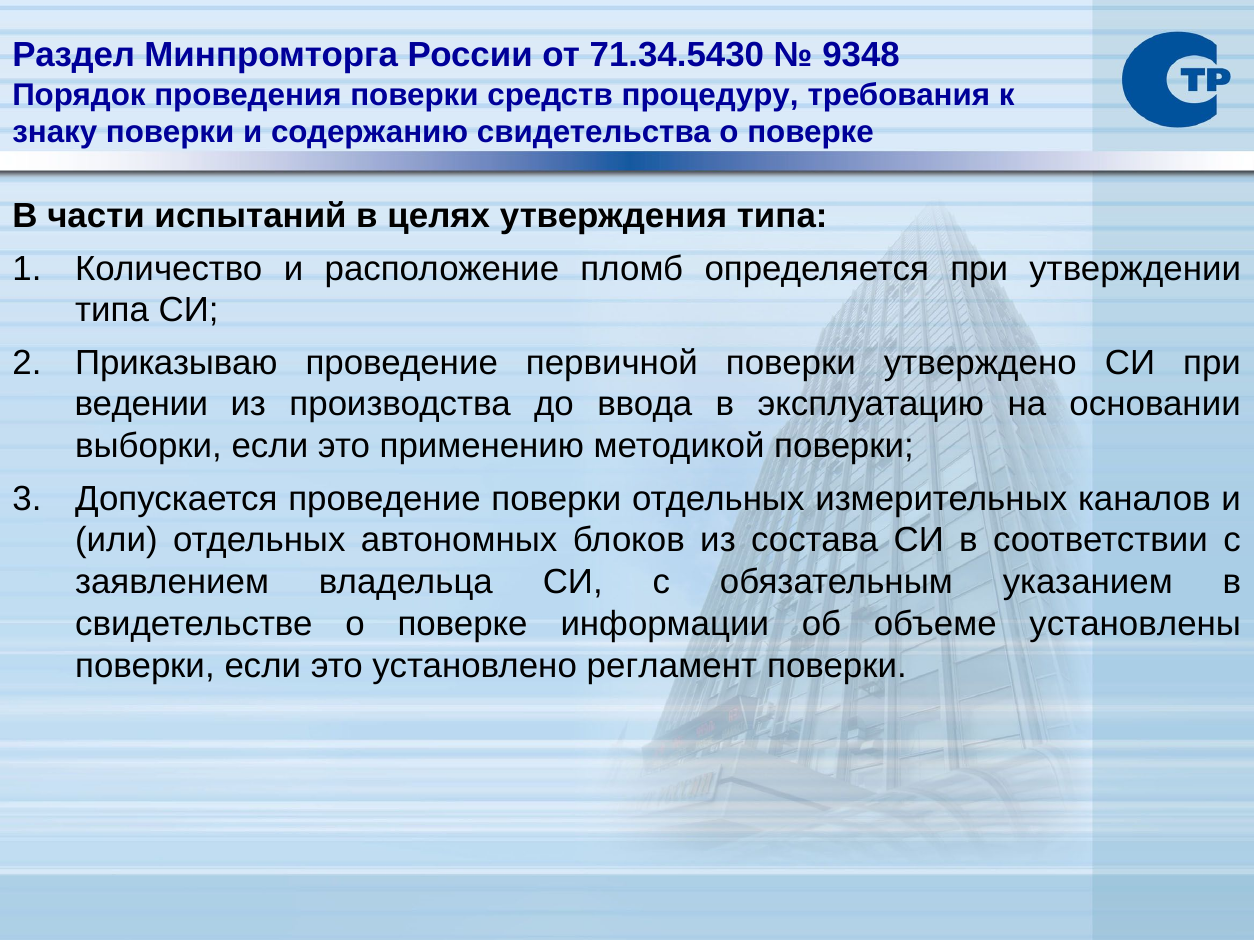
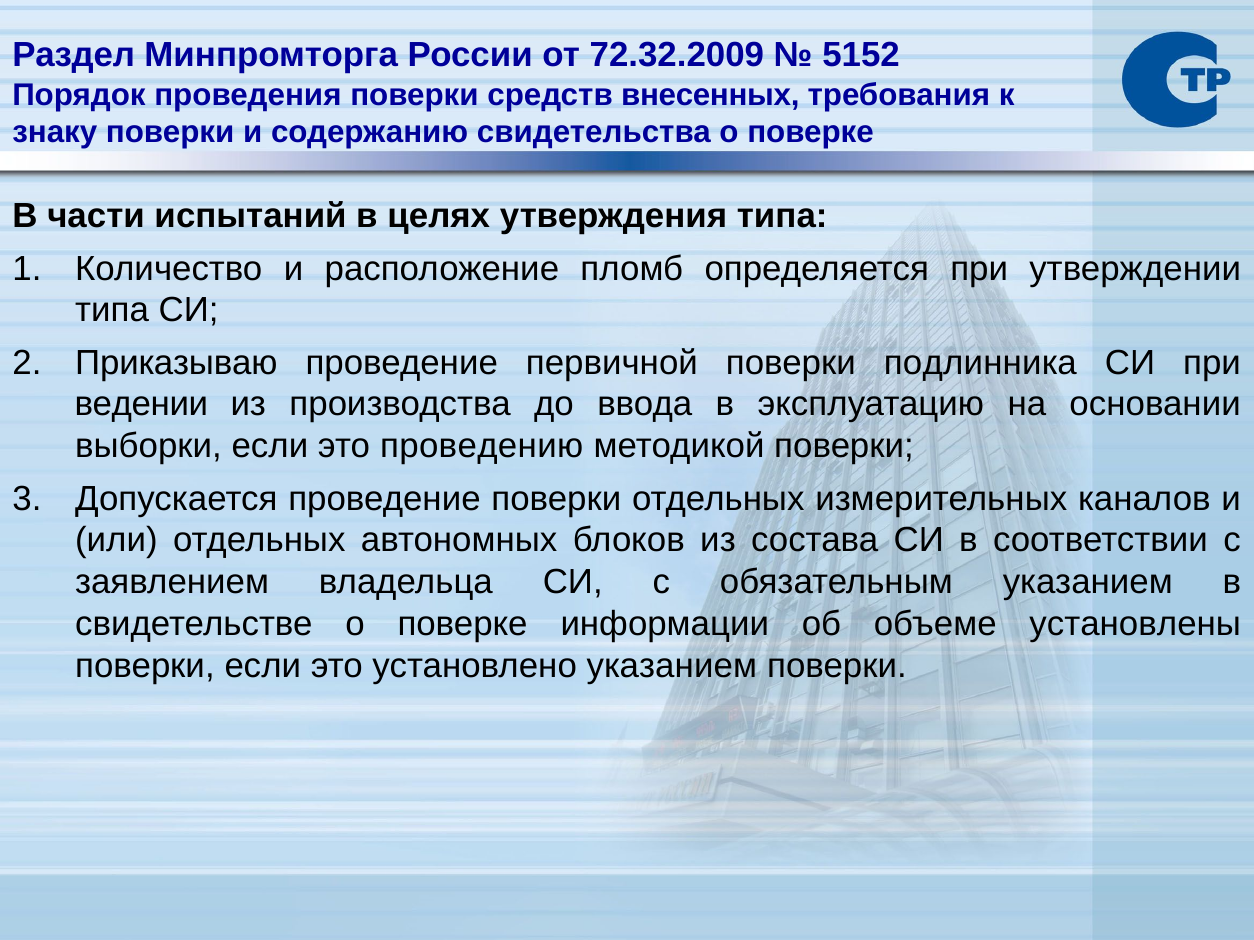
71.34.5430: 71.34.5430 -> 72.32.2009 (677, 55)
9348: 9348 -> 5152 (861, 55)
процедуру: процедуру -> внесенных (710, 95)
утверждено: утверждено -> подлинника (980, 363)
применению: применению -> проведению (482, 447)
установлено регламент: регламент -> указанием (672, 666)
